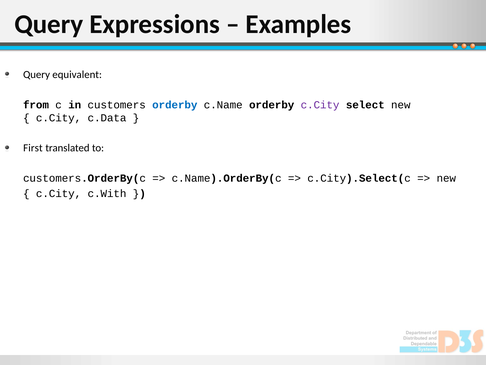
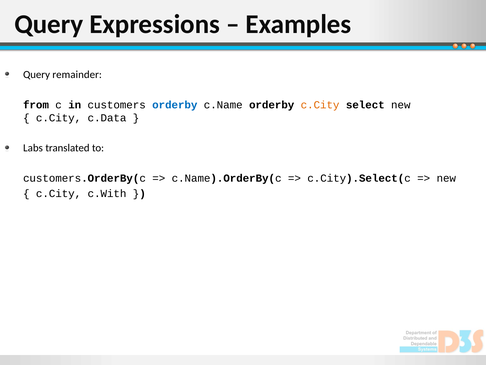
equivalent: equivalent -> remainder (77, 74)
c.City colour: purple -> orange (320, 105)
First: First -> Labs (33, 148)
